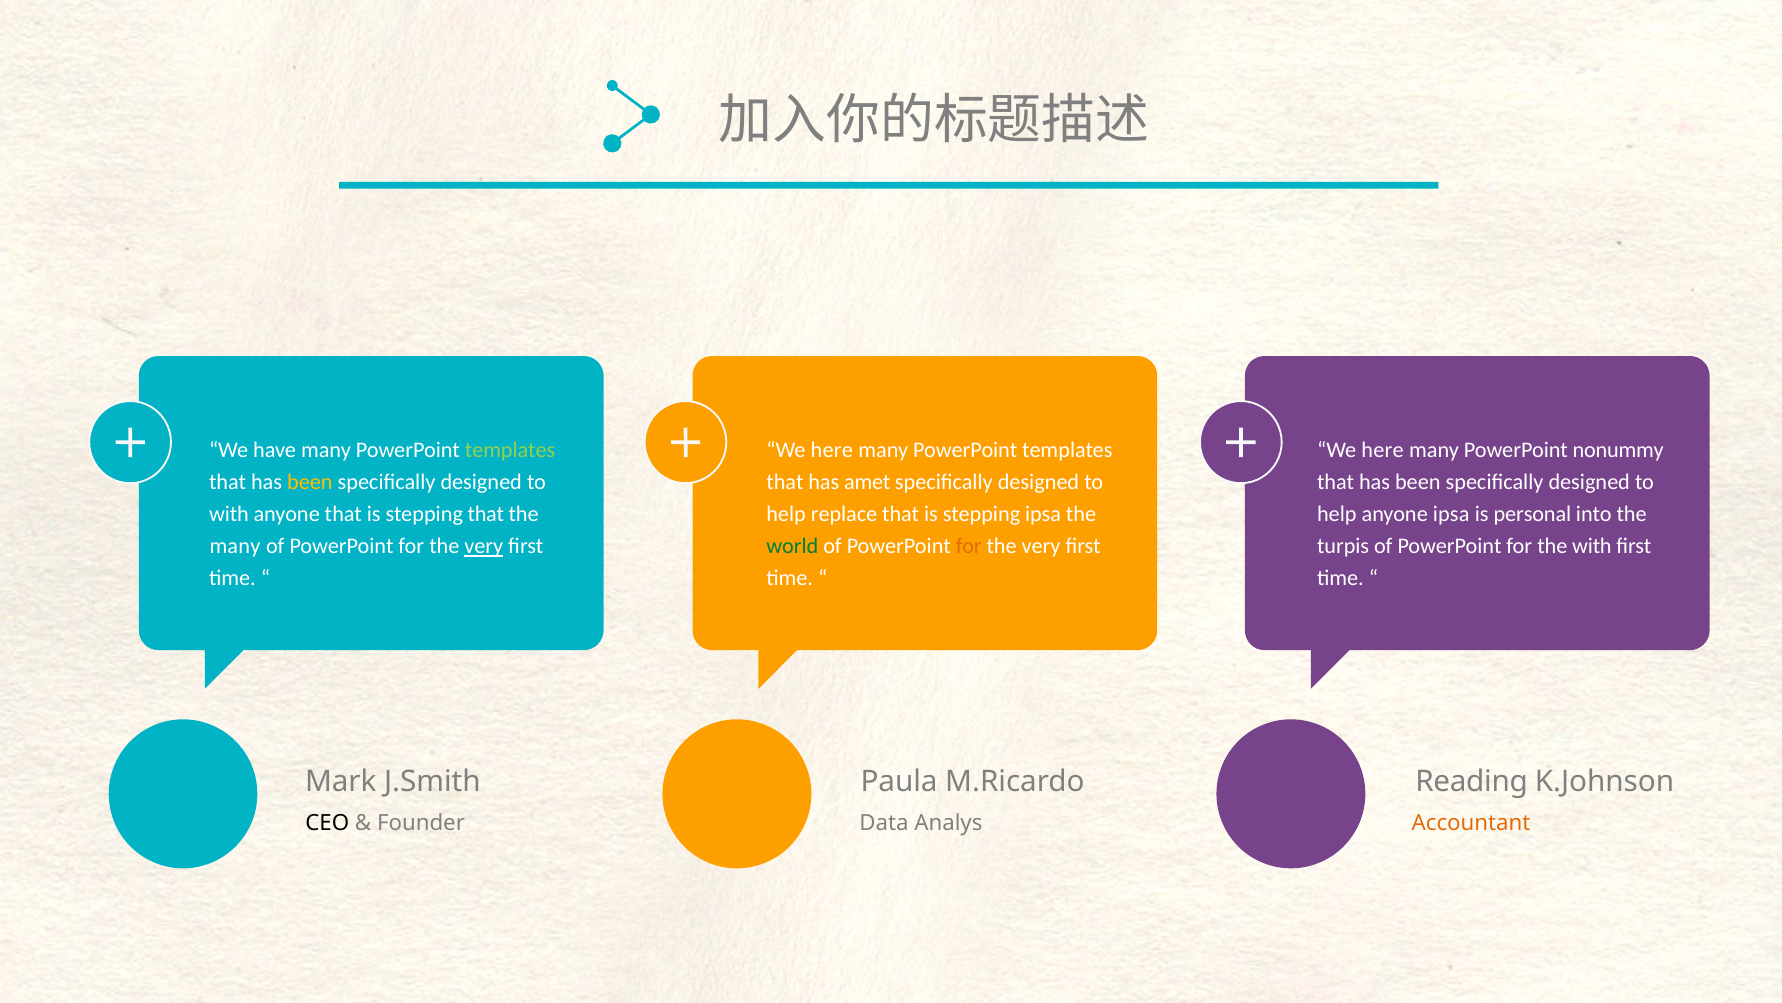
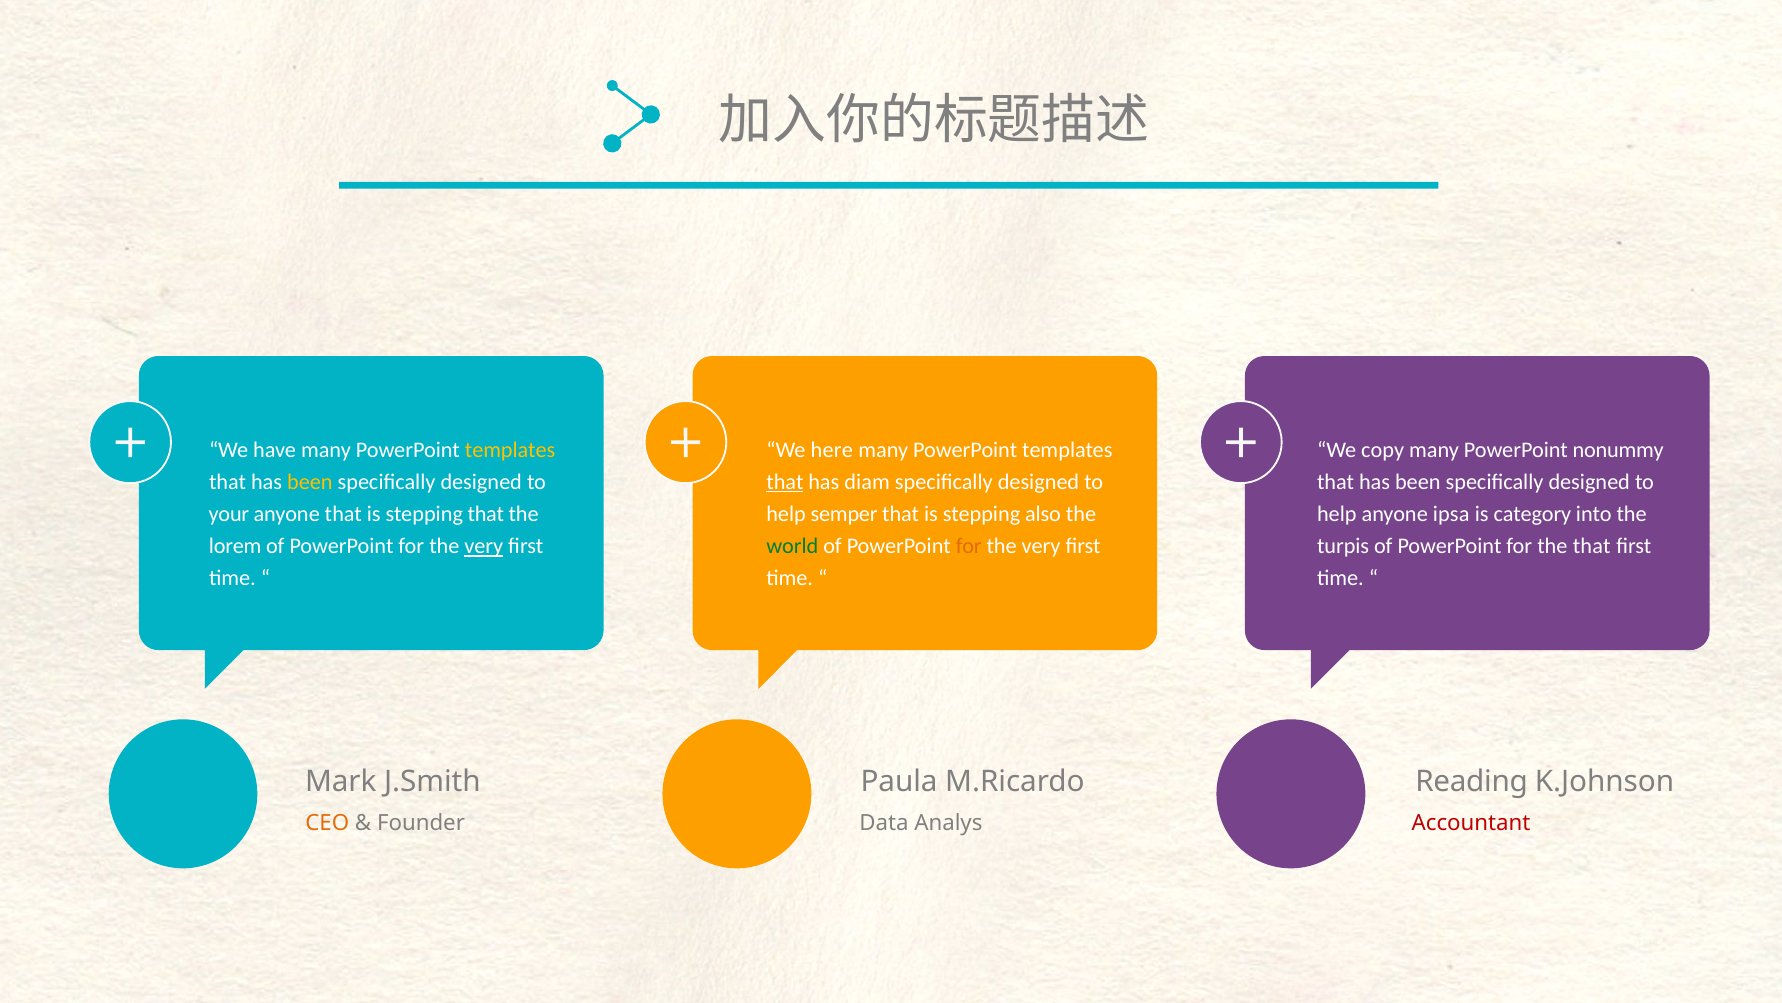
templates colour: light green -> yellow (510, 450)
here: here -> copy (1383, 450)
that underline: none -> present (785, 482)
amet: amet -> diam (867, 482)
with: with -> your (229, 514)
replace: replace -> semper (844, 514)
stepping ipsa: ipsa -> also (1043, 514)
personal: personal -> category (1532, 514)
many: many -> lorem (235, 546)
the with: with -> that (1592, 546)
CEO colour: black -> orange (327, 823)
Accountant colour: orange -> red (1471, 823)
